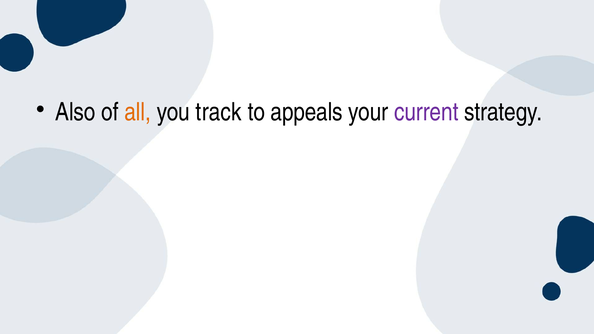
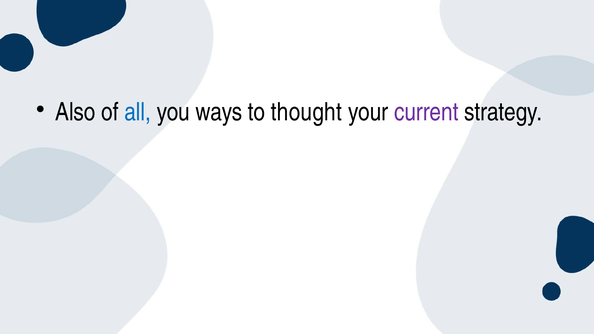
all colour: orange -> blue (138, 112)
track: track -> ways (219, 112)
appeals: appeals -> thought (306, 112)
